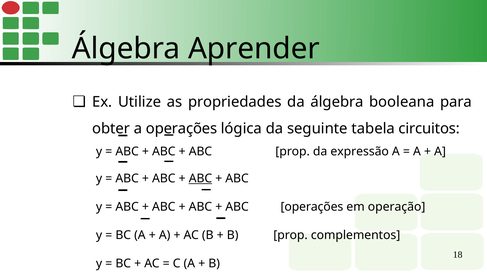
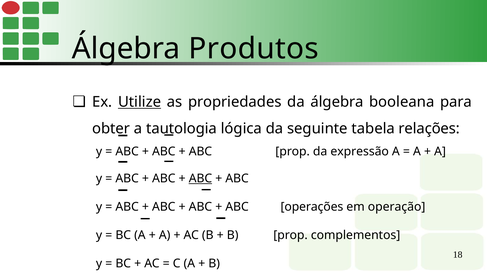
Aprender: Aprender -> Produtos (254, 49)
Utilize underline: none -> present (140, 102)
a operações: operações -> tautologia (182, 129)
circuitos: circuitos -> relações (429, 129)
